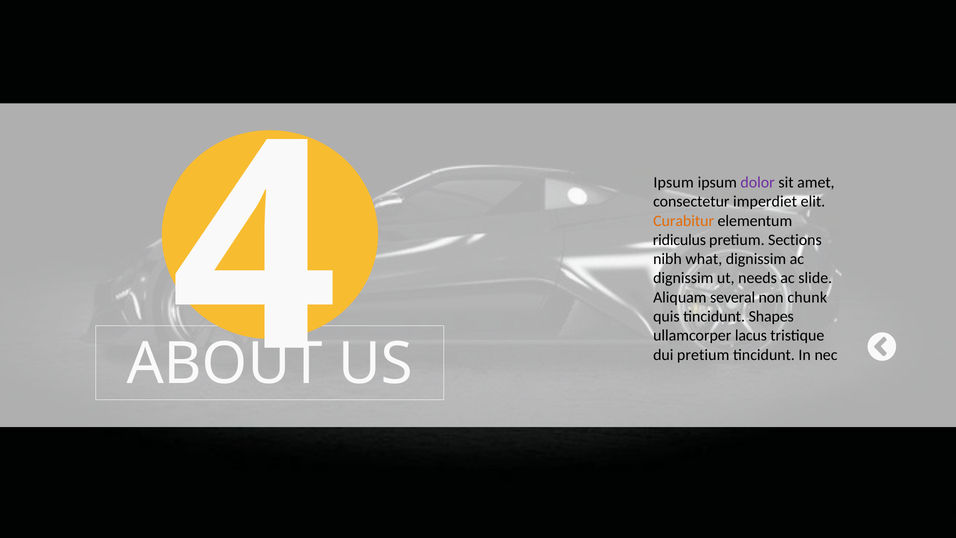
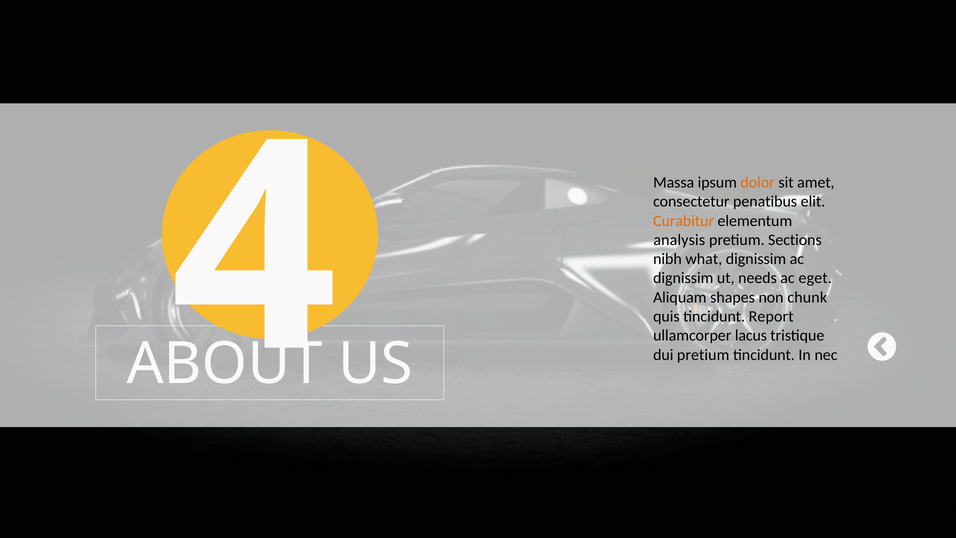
Ipsum: Ipsum -> Massa (674, 183)
dolor colour: purple -> orange (758, 183)
imperdiet: imperdiet -> penatibus (765, 202)
ridiculus: ridiculus -> analysis (679, 240)
slide: slide -> eget (815, 278)
several: several -> shapes (733, 297)
Shapes: Shapes -> Report (771, 316)
